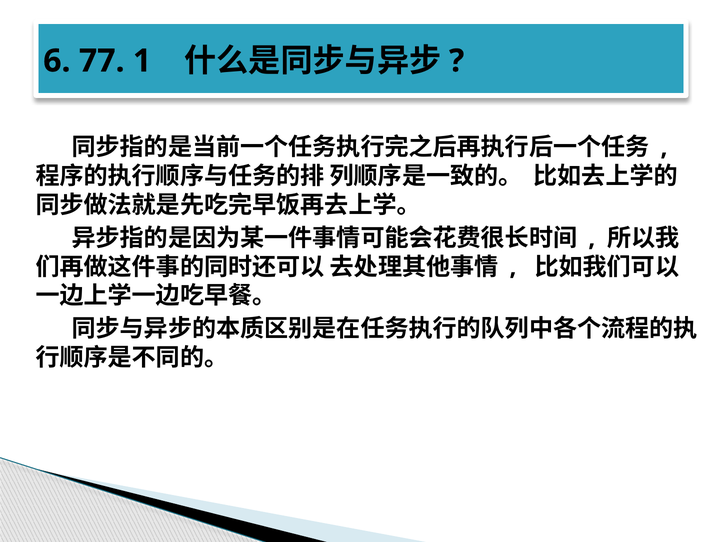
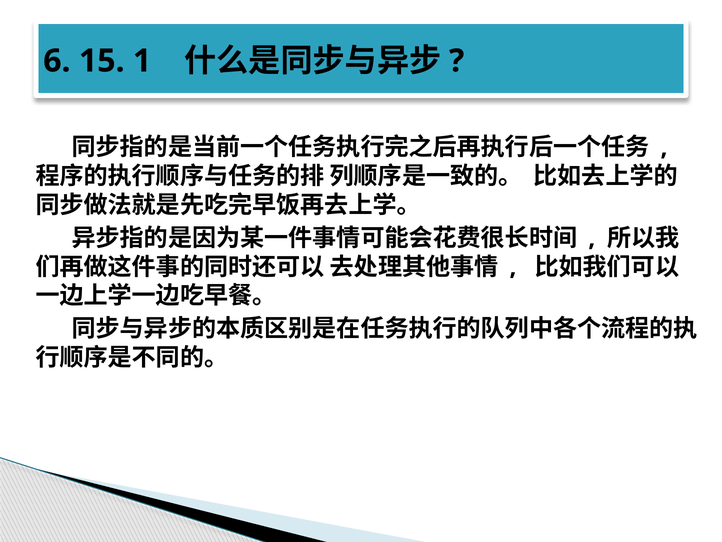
77: 77 -> 15 (102, 61)
